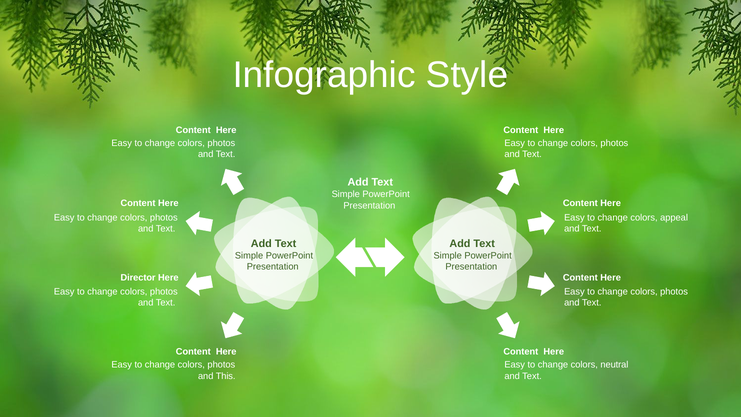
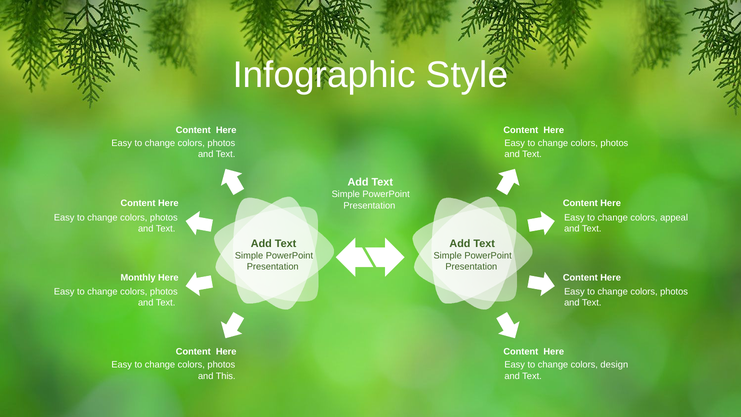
Director: Director -> Monthly (138, 278)
neutral: neutral -> design (614, 365)
